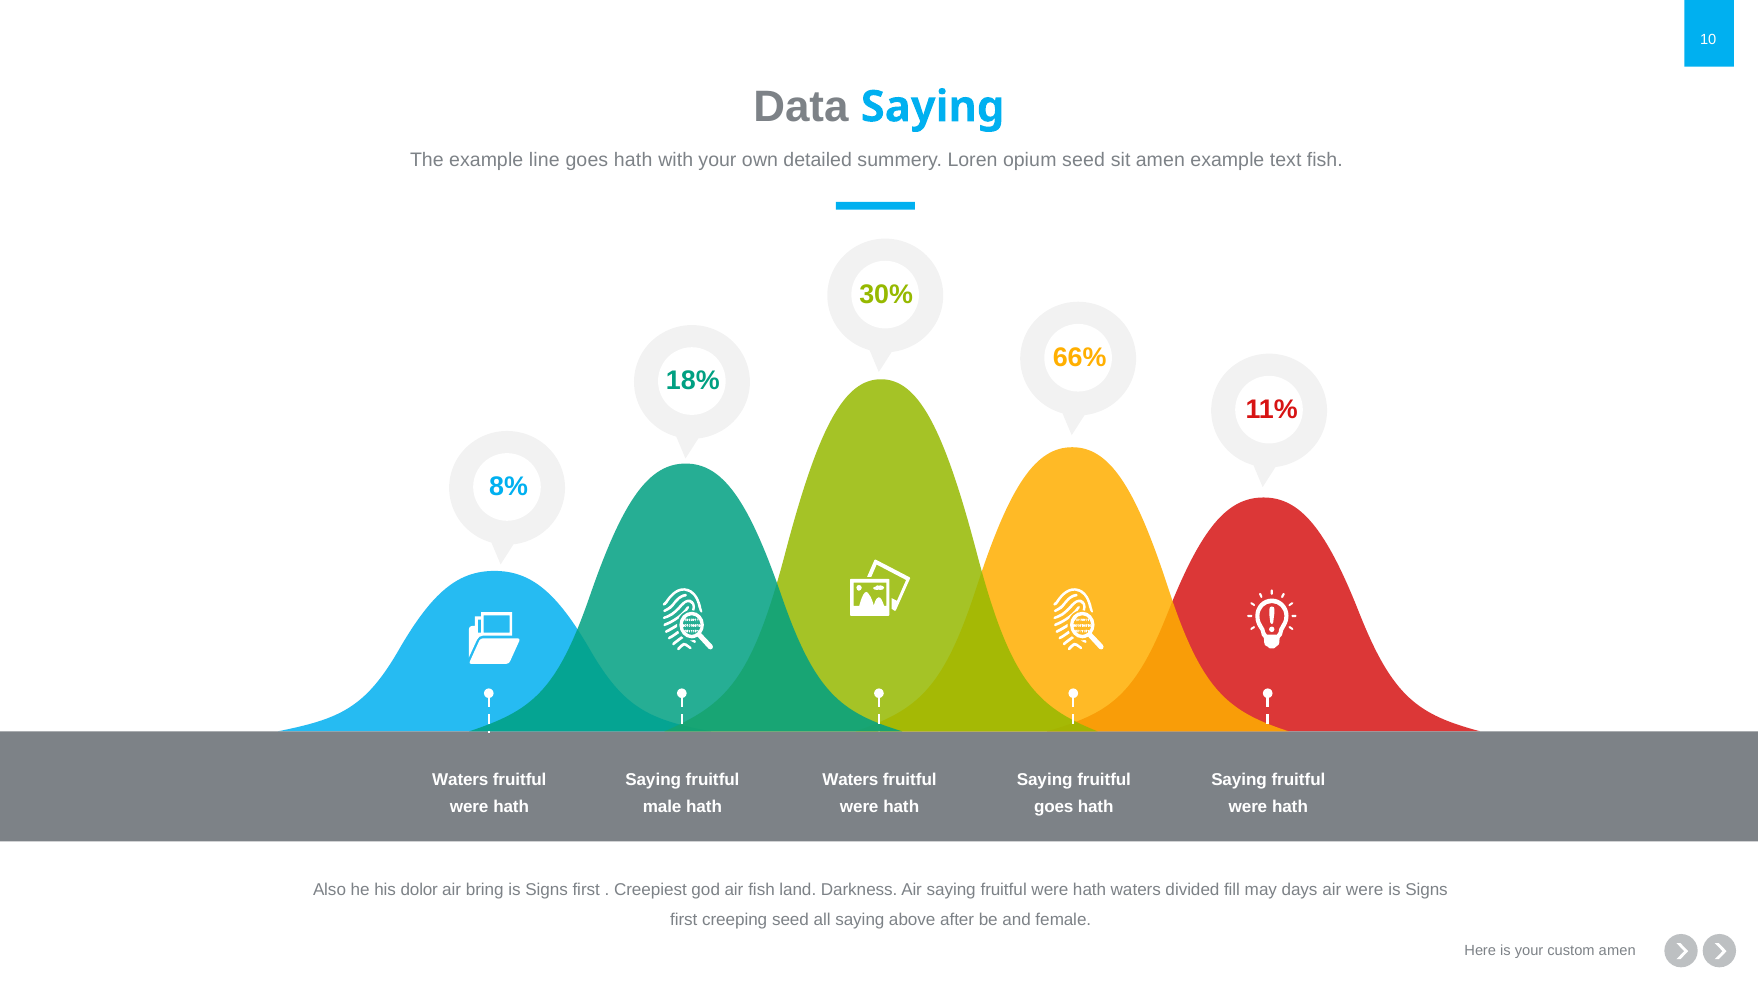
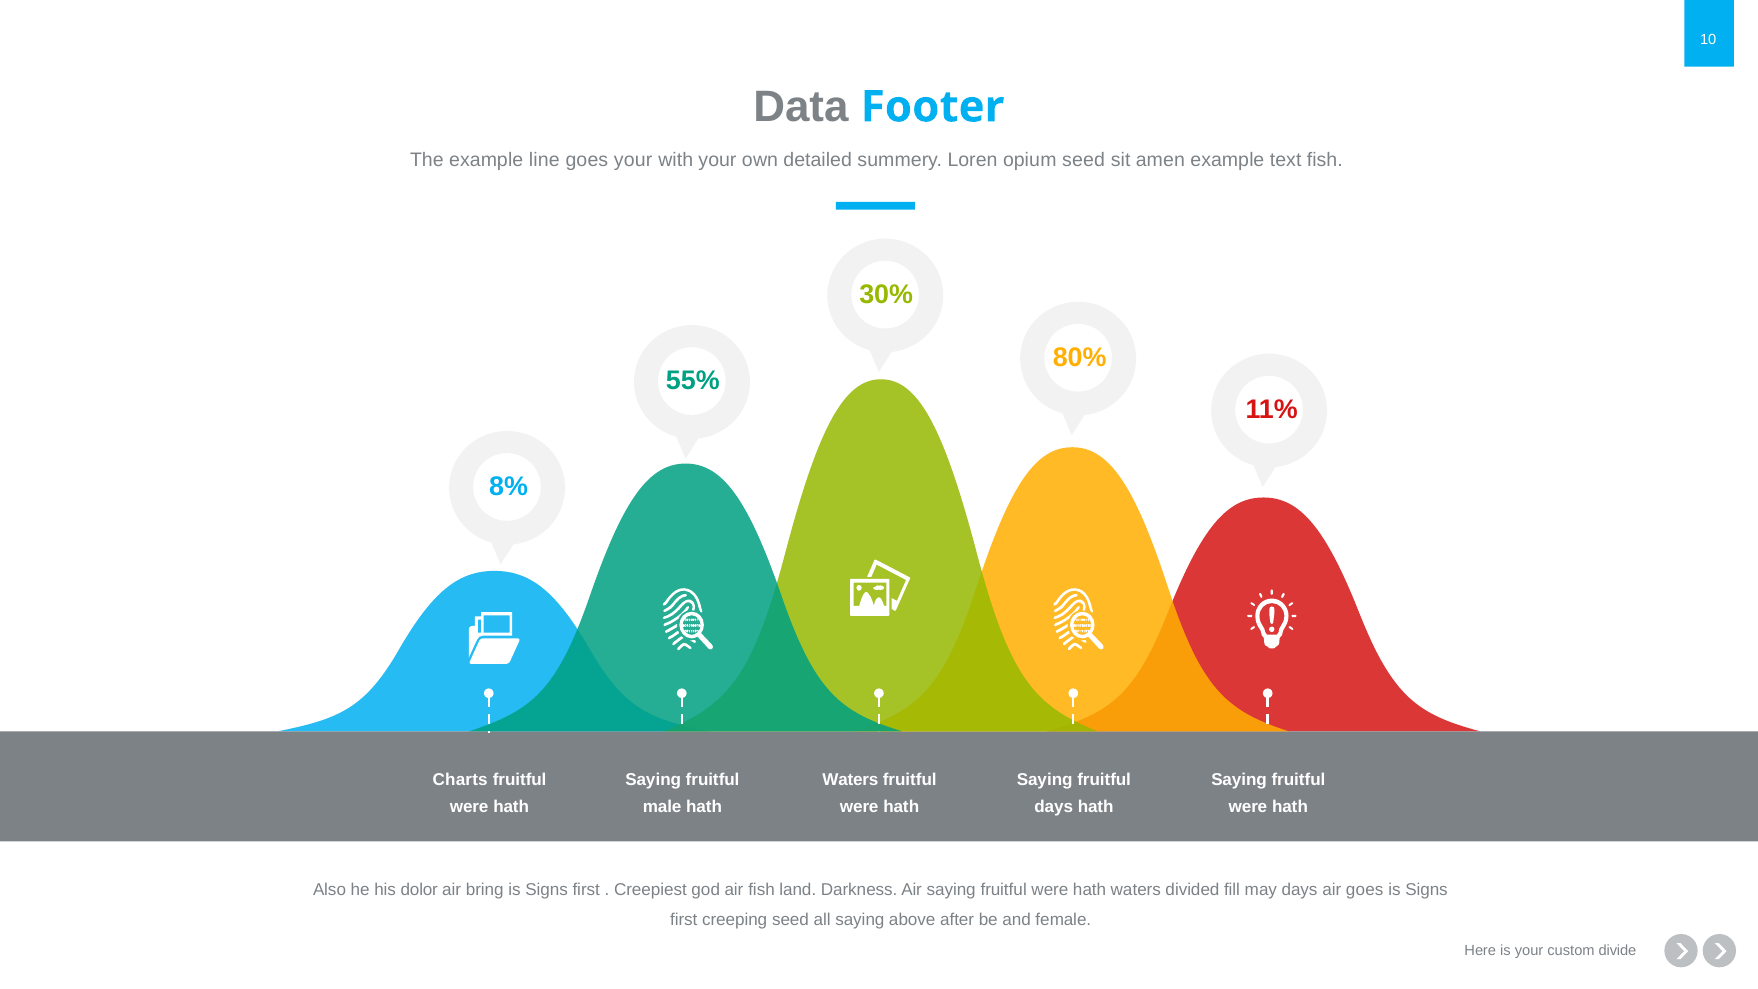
Data Saying: Saying -> Footer (932, 107)
hath: hath -> your (633, 160)
66%: 66% -> 80% (1080, 358)
18%: 18% -> 55% (693, 380)
Waters: Waters -> Charts (460, 779)
goes: goes -> days (1054, 807)
air were: were -> goes (1365, 889)
custom amen: amen -> divide (1617, 950)
